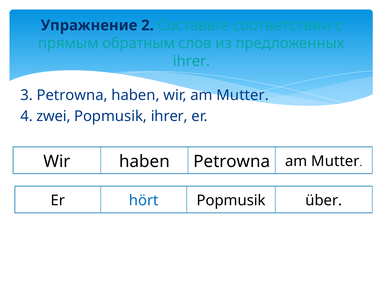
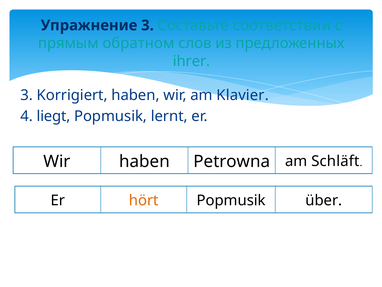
Упражнение 2: 2 -> 3 (147, 25)
обратным: обратным -> обратном (138, 43)
3 Petrowna: Petrowna -> Korrigiert (72, 95)
wir am Mutter: Mutter -> Klavier (243, 95)
zwei: zwei -> liegt (53, 116)
Popmusik ihrer: ihrer -> lernt (169, 116)
Mutter: Mutter -> Schläft (335, 161)
hört colour: blue -> orange (144, 200)
